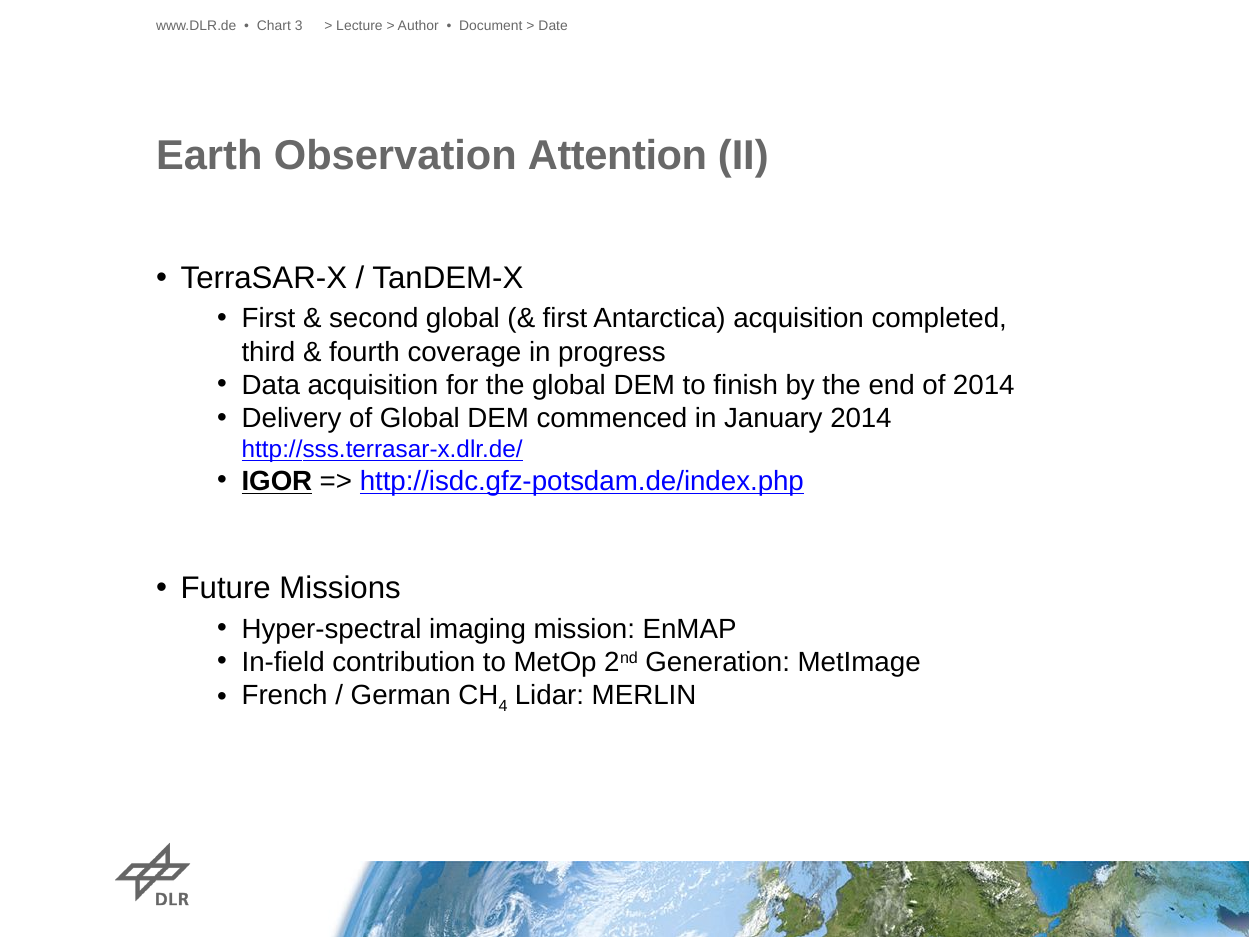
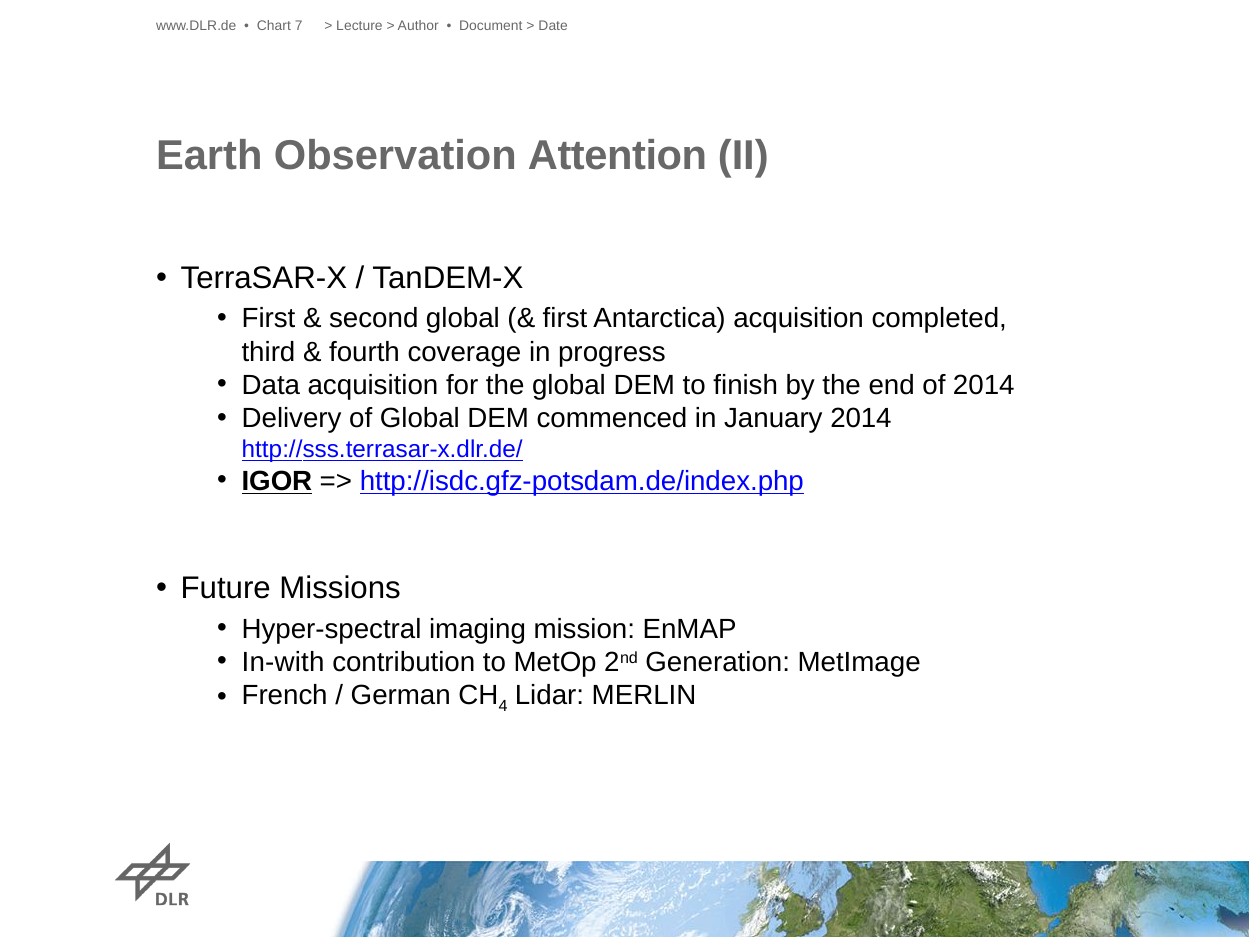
3: 3 -> 7 (299, 26)
In-field: In-field -> In-with (283, 662)
